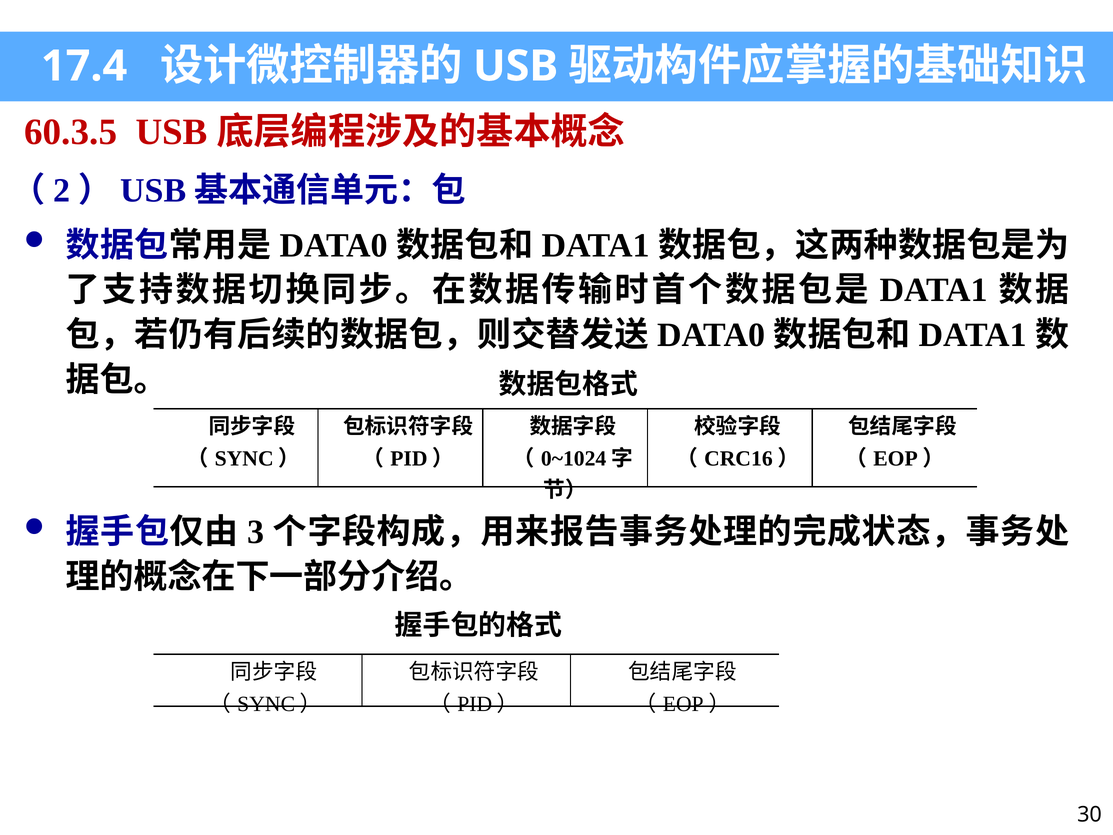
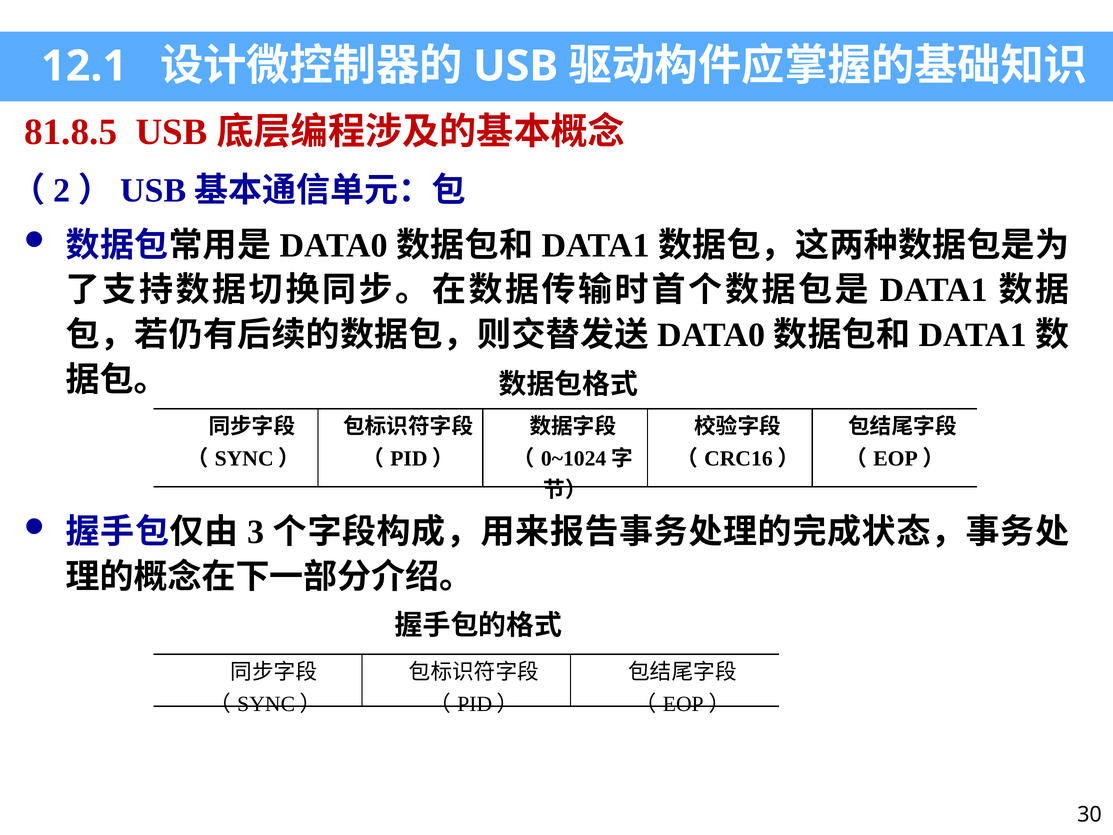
17.4: 17.4 -> 12.1 (84, 66)
60.3.5: 60.3.5 -> 81.8.5 (71, 132)
